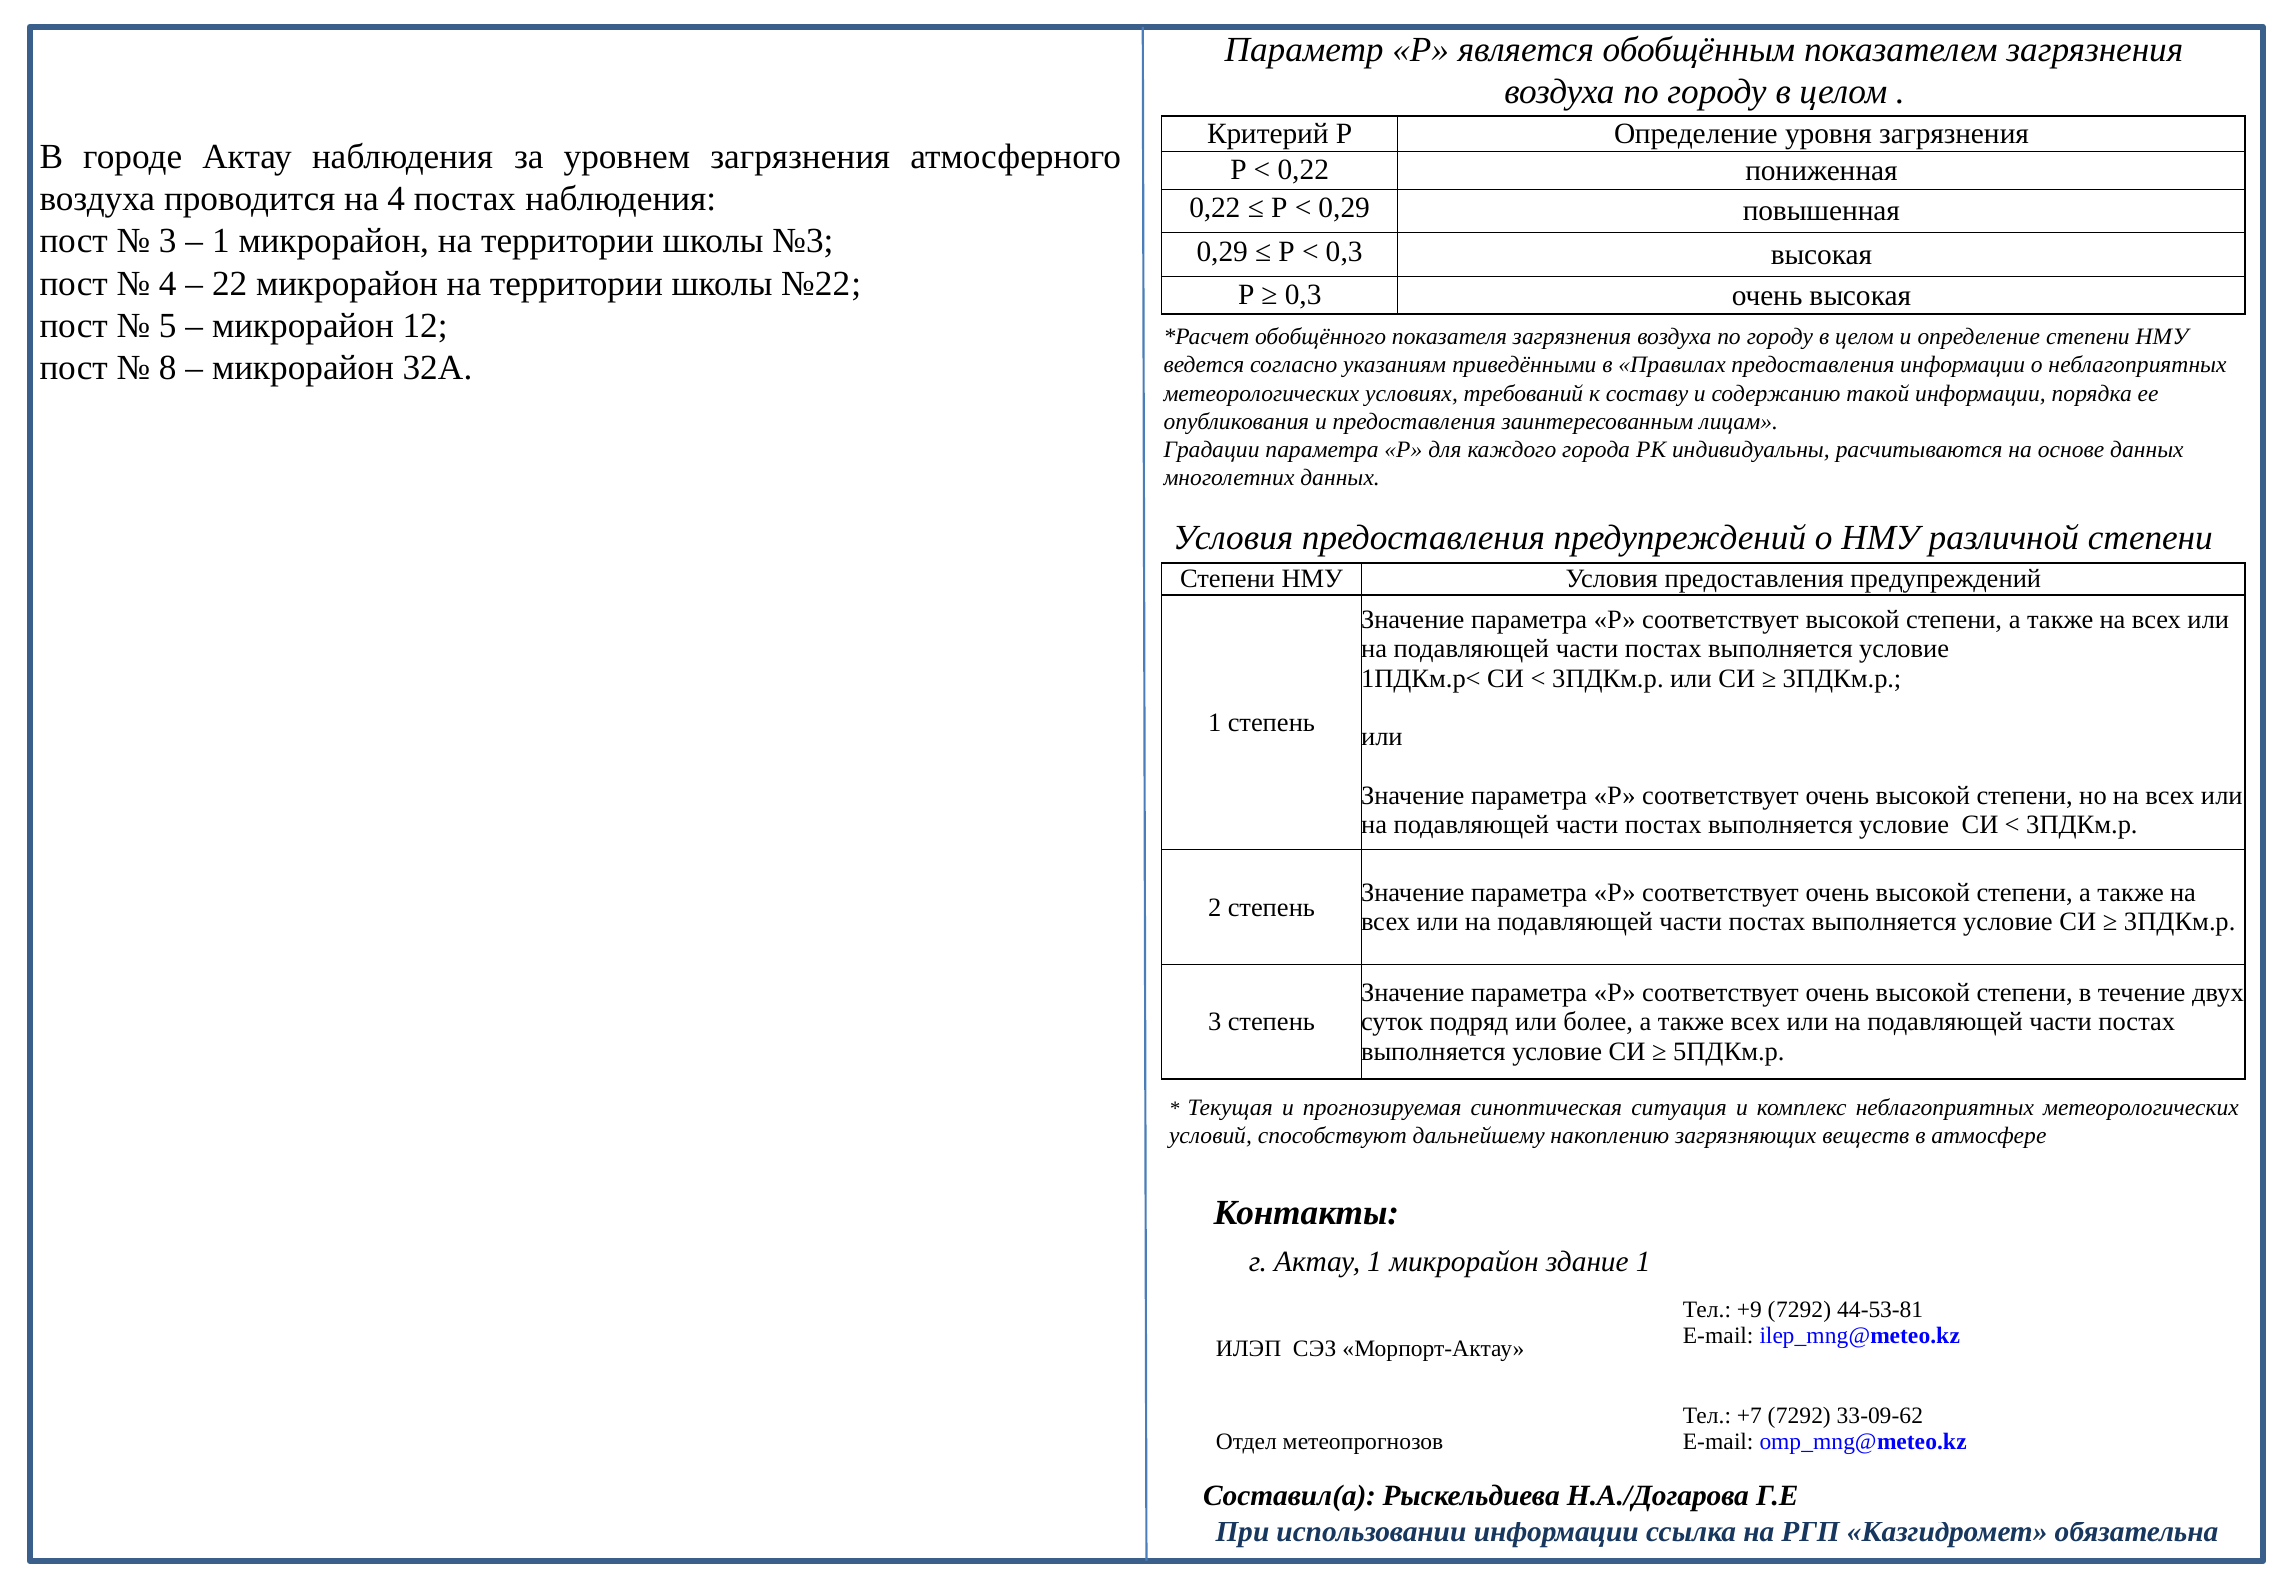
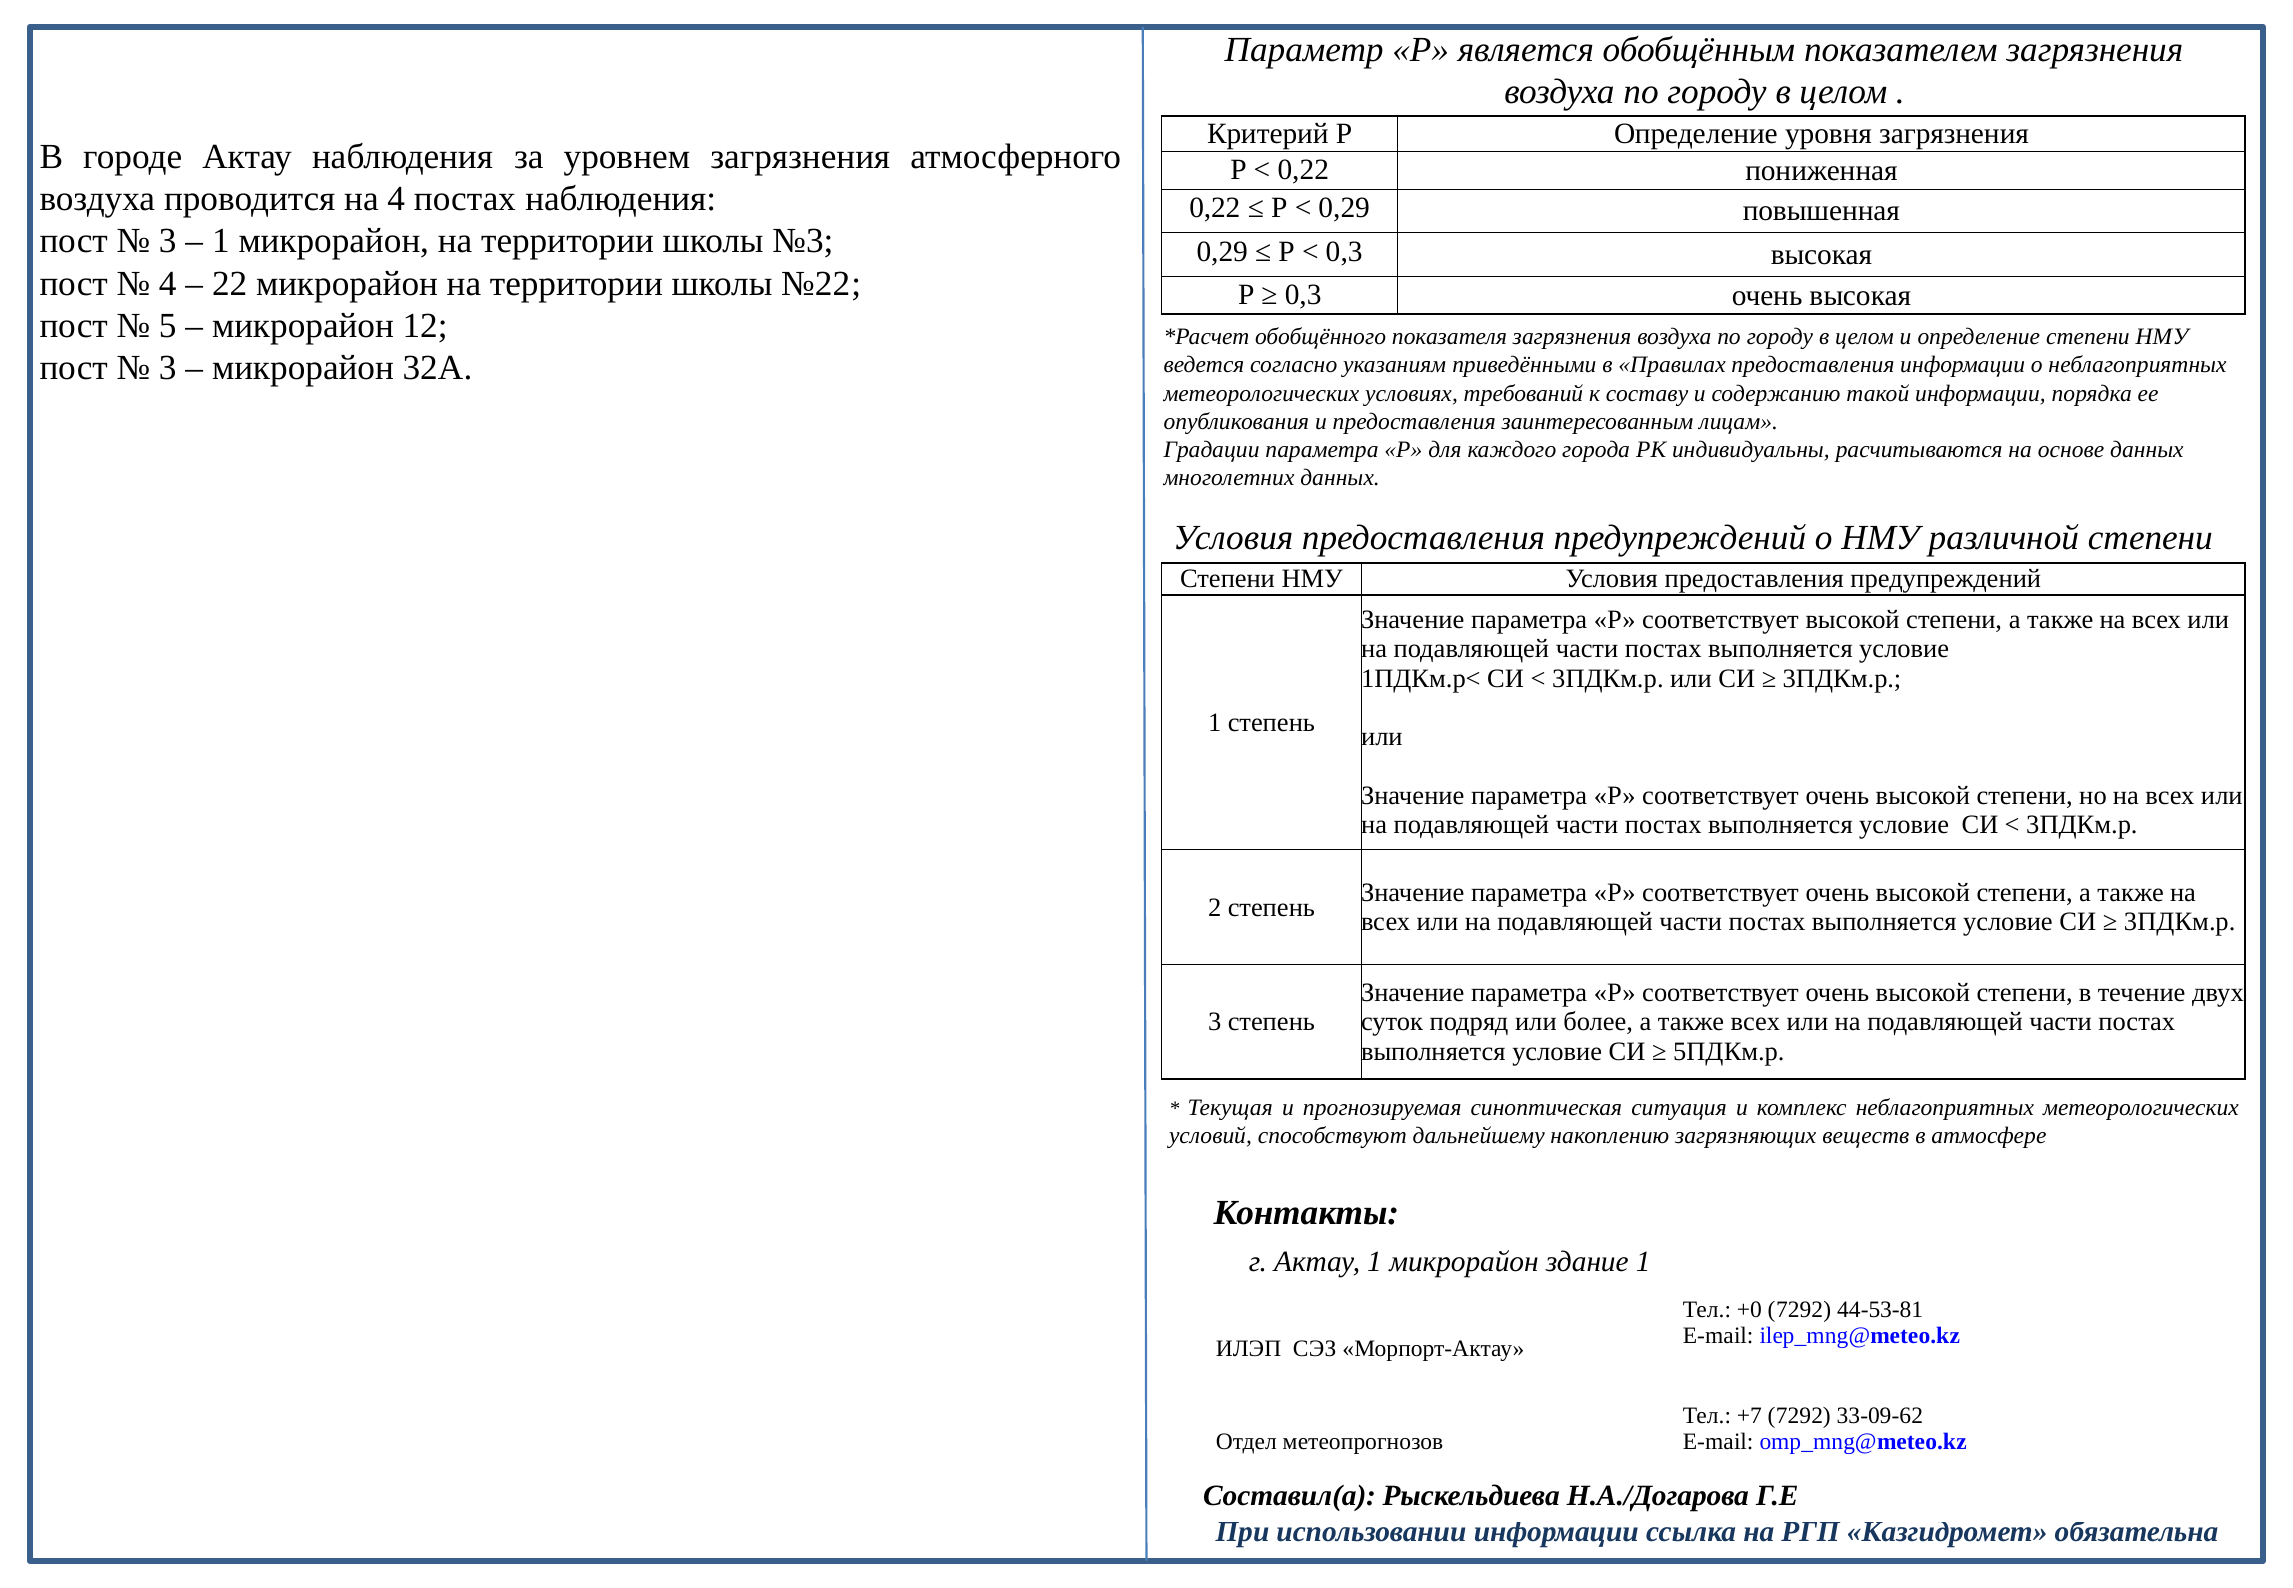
8: 8 -> 3 (168, 368)
+9: +9 -> +0 (1749, 1309)
